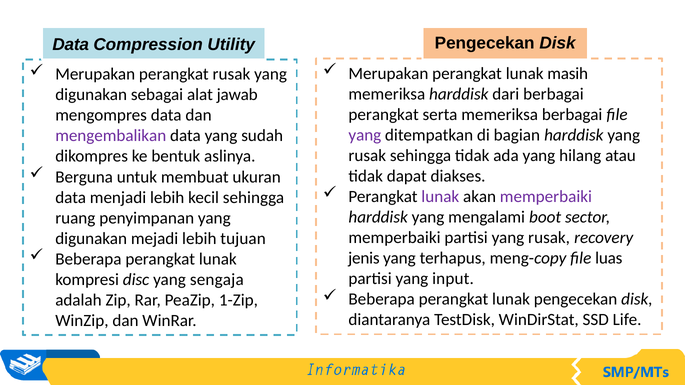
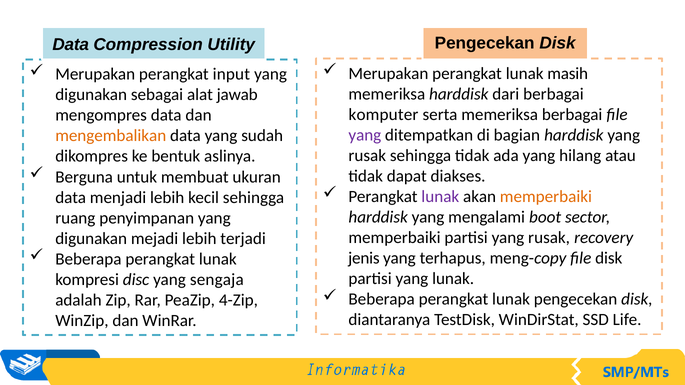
perangkat rusak: rusak -> input (231, 74)
perangkat: perangkat -> komputer (384, 115)
mengembalikan colour: purple -> orange (111, 136)
memperbaiki colour: purple -> orange (546, 197)
tujuan: tujuan -> terjadi (243, 239)
file luas: luas -> disk (609, 258)
yang input: input -> lunak (453, 279)
1-Zip: 1-Zip -> 4-Zip (238, 300)
